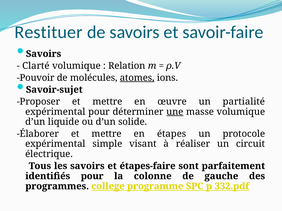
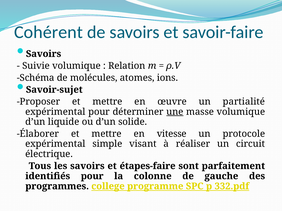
Restituer: Restituer -> Cohérent (49, 32)
Clarté: Clarté -> Suivie (36, 66)
Pouvoir: Pouvoir -> Schéma (36, 78)
atomes underline: present -> none (137, 78)
étapes: étapes -> vitesse (172, 134)
